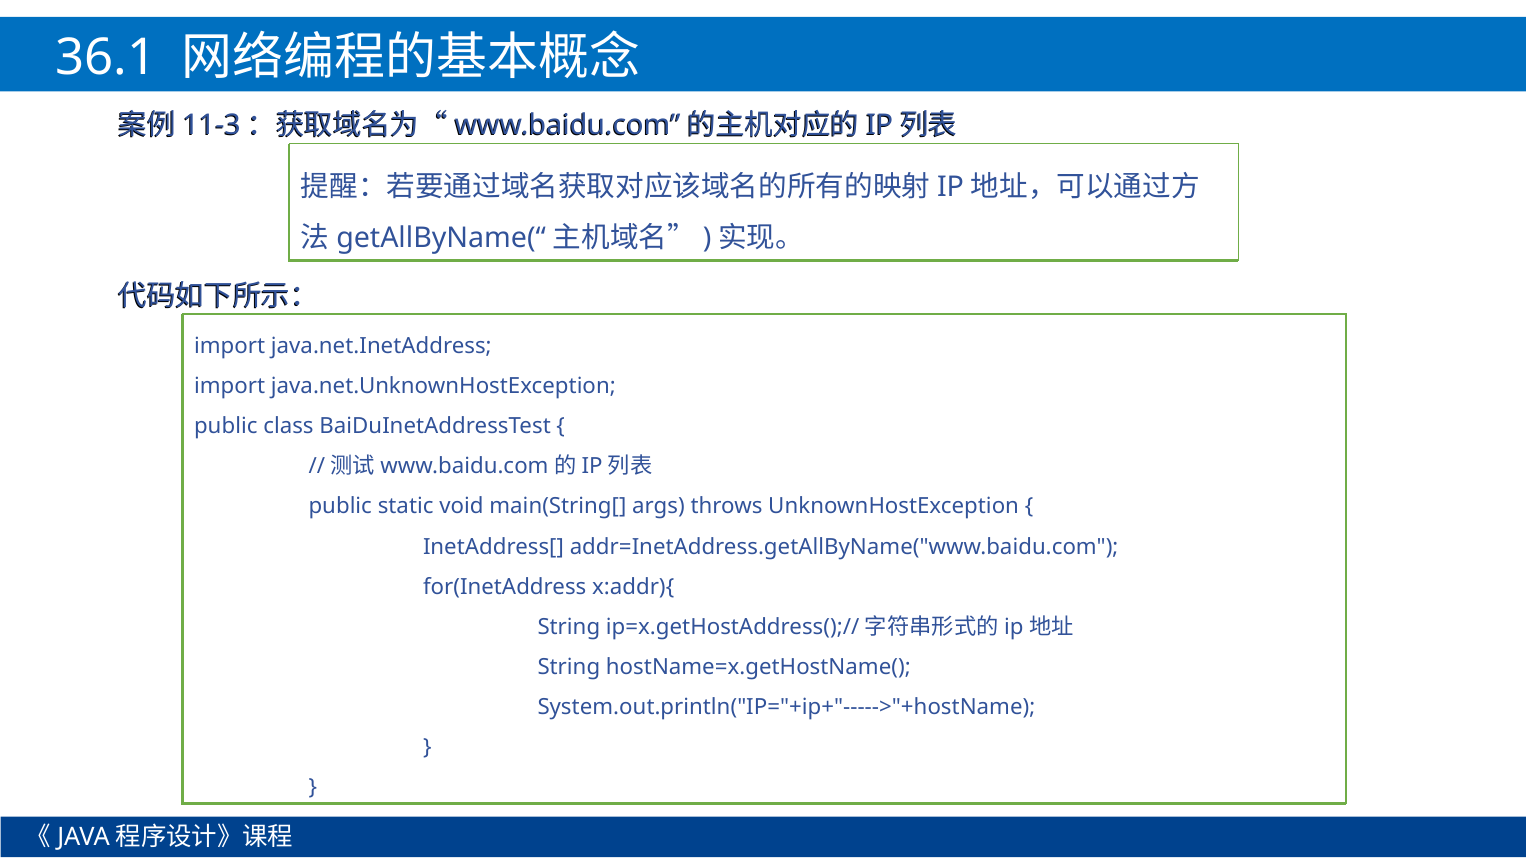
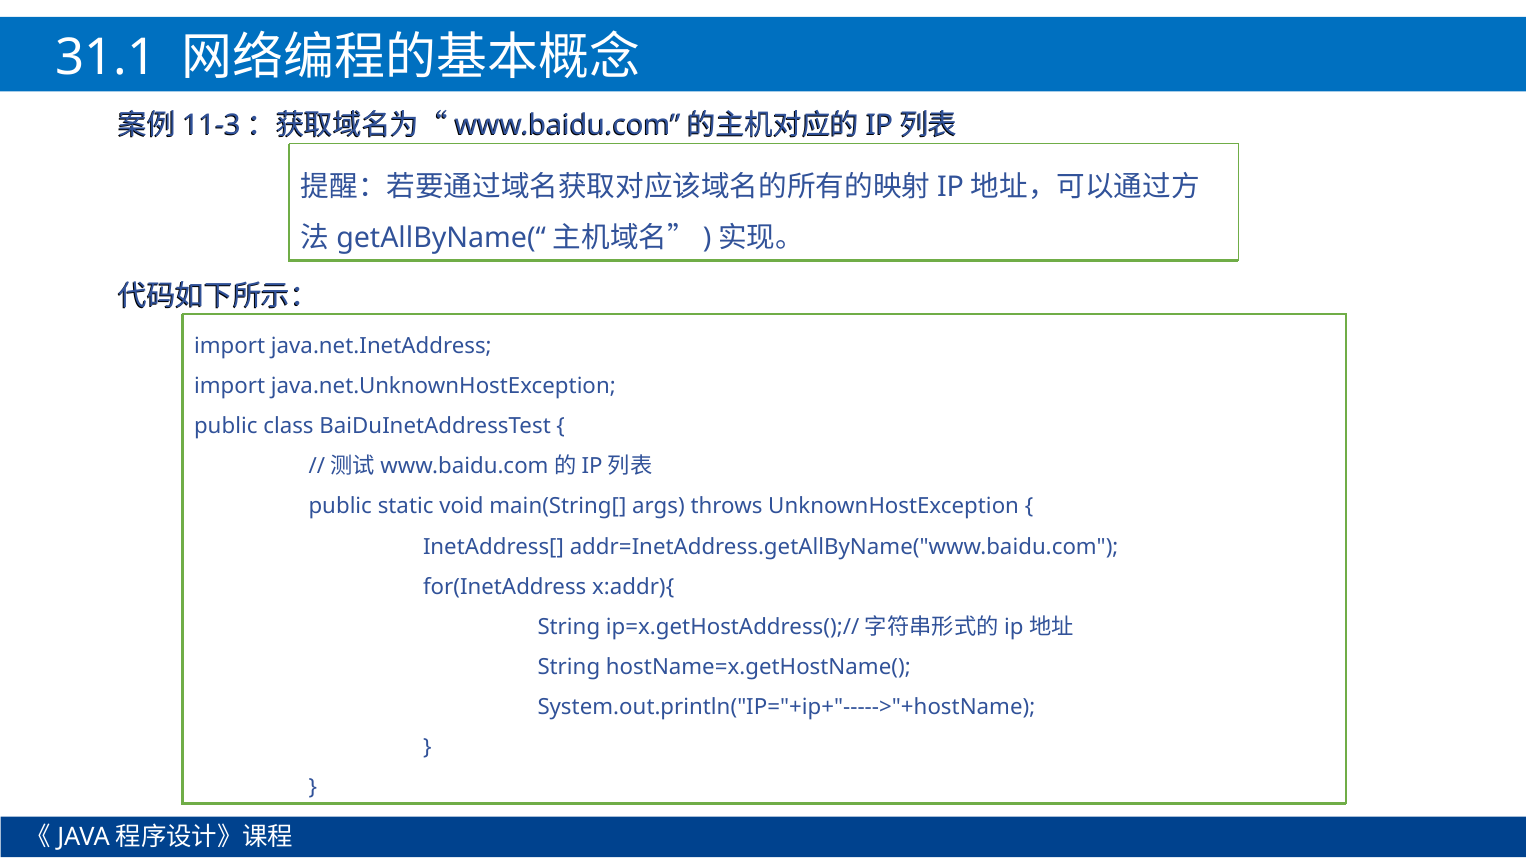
36.1: 36.1 -> 31.1 (106, 58)
